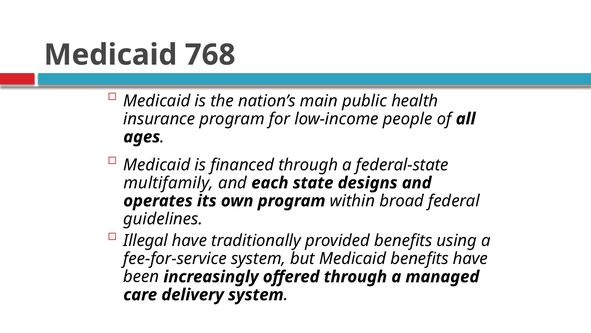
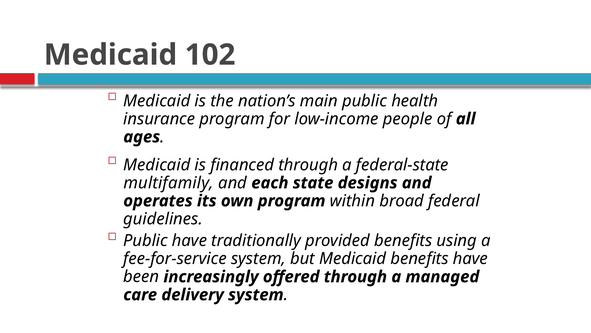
768: 768 -> 102 (210, 55)
Illegal: Illegal -> Public (146, 240)
